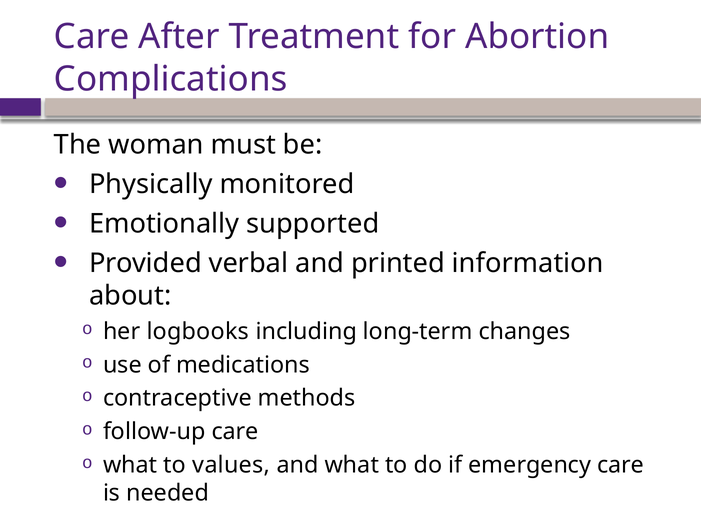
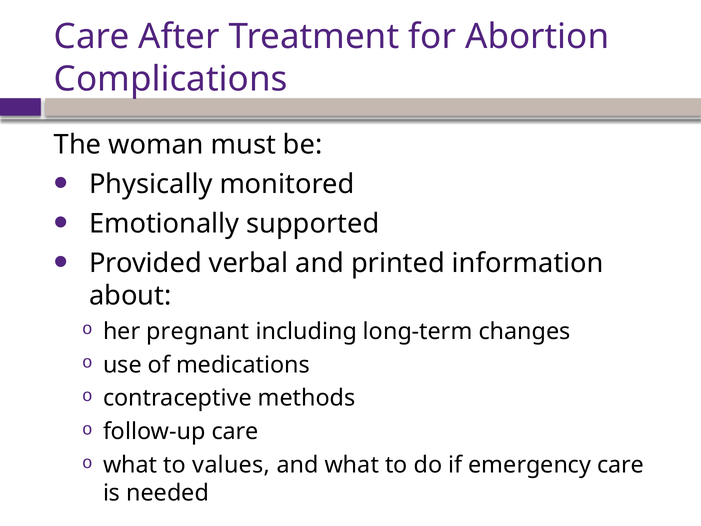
logbooks: logbooks -> pregnant (198, 331)
